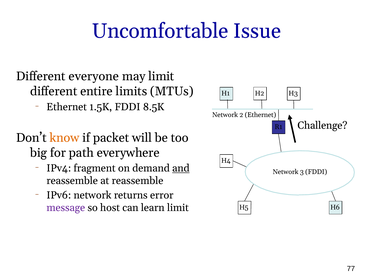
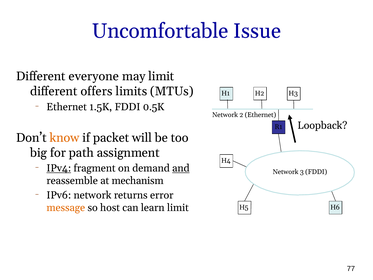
entire: entire -> offers (96, 91)
8.5K: 8.5K -> 0.5K (154, 107)
Challenge: Challenge -> Loopback (322, 125)
everywhere: everywhere -> assignment (128, 153)
IPv4 underline: none -> present (59, 168)
at reassemble: reassemble -> mechanism (138, 181)
message colour: purple -> orange (66, 207)
